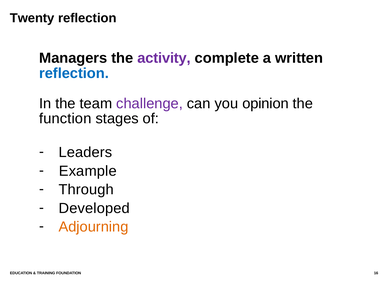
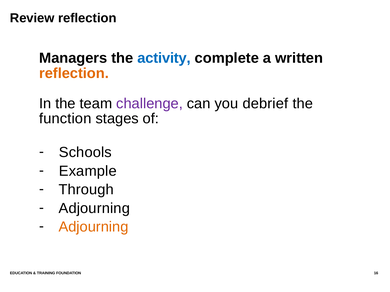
Twenty: Twenty -> Review (32, 18)
activity colour: purple -> blue (164, 58)
reflection colour: blue -> orange (74, 73)
opinion: opinion -> debrief (265, 104)
Leaders: Leaders -> Schools (85, 153)
Developed: Developed -> Adjourning (94, 209)
